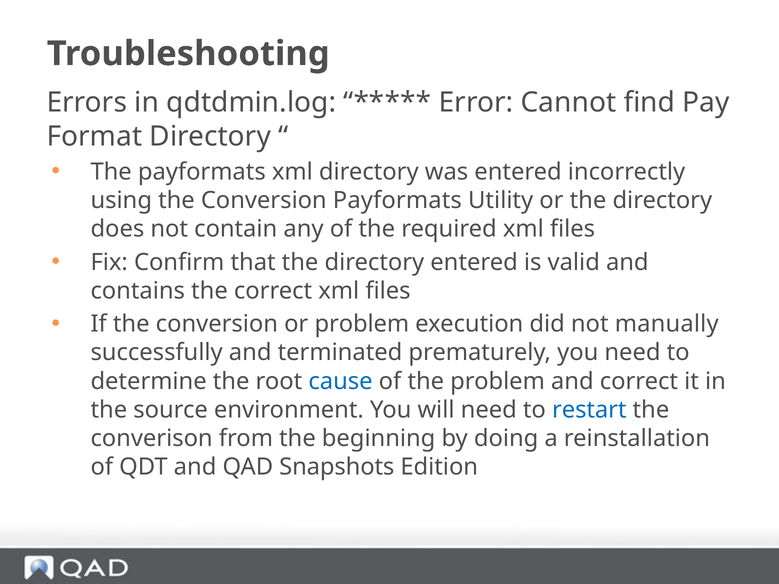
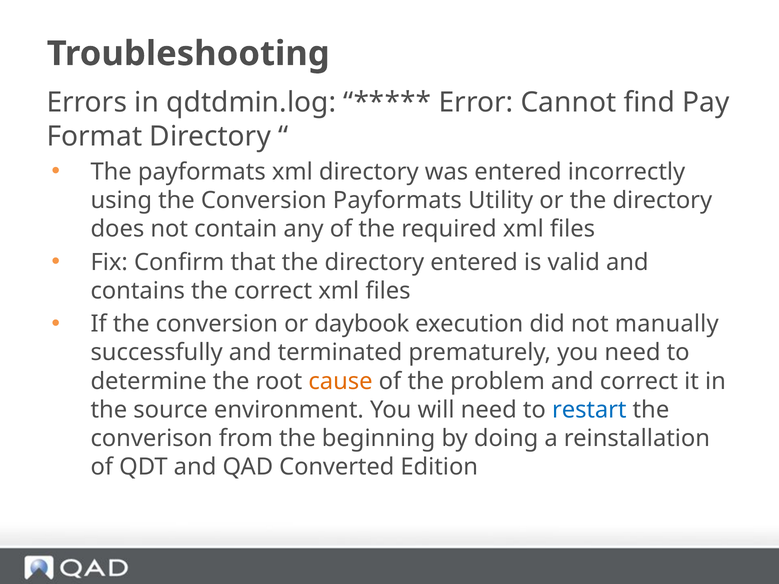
or problem: problem -> daybook (362, 324)
cause colour: blue -> orange (341, 381)
Snapshots: Snapshots -> Converted (337, 467)
